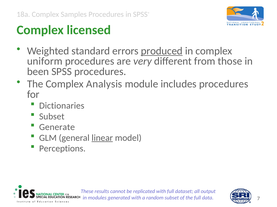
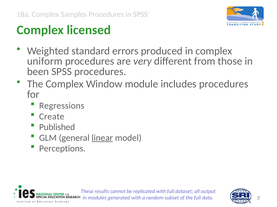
produced underline: present -> none (162, 51)
Analysis: Analysis -> Window (104, 84)
Dictionaries: Dictionaries -> Regressions (62, 106)
Subset: Subset -> Create (52, 117)
Generate: Generate -> Published (57, 128)
